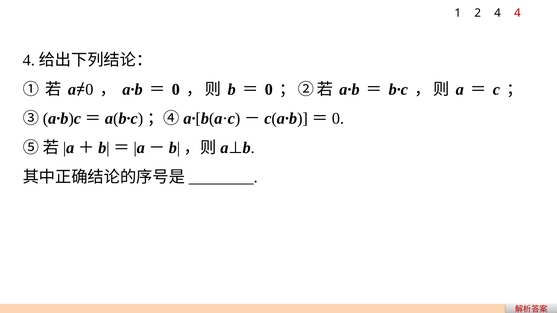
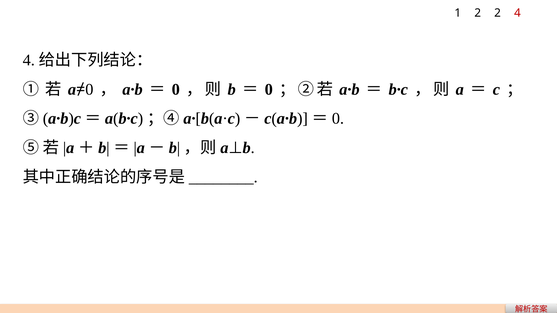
2 4: 4 -> 2 (498, 13)
